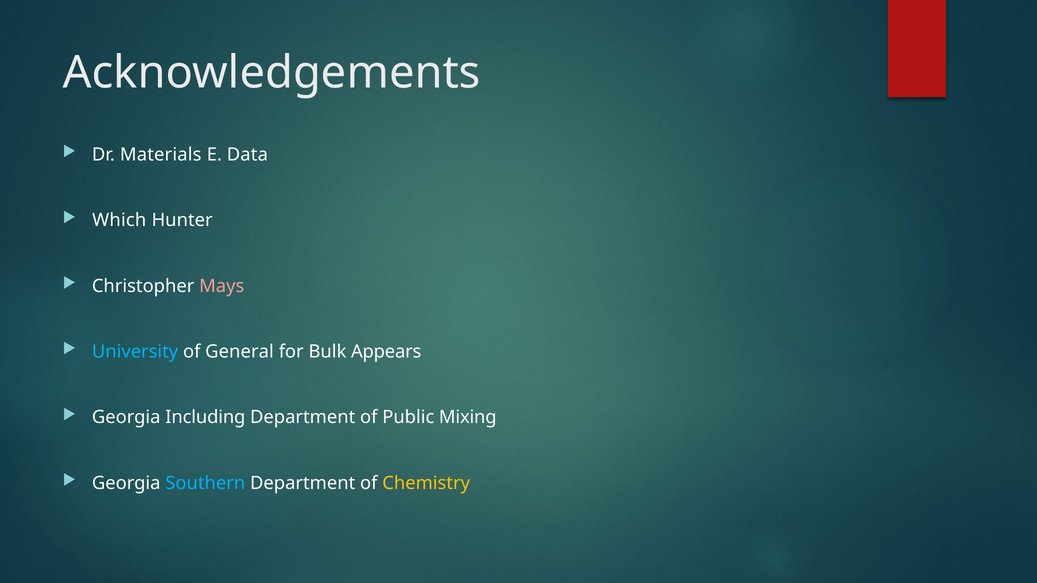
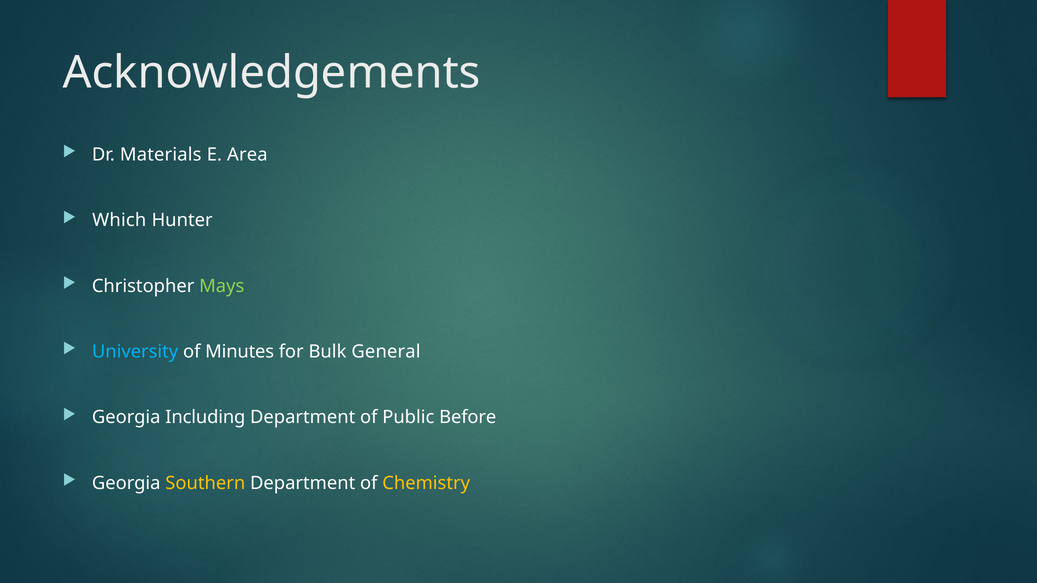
Data: Data -> Area (247, 155)
Mays colour: pink -> light green (222, 286)
General: General -> Minutes (240, 352)
Appears: Appears -> General (386, 352)
Mixing: Mixing -> Before (468, 418)
Southern colour: light blue -> yellow (205, 483)
